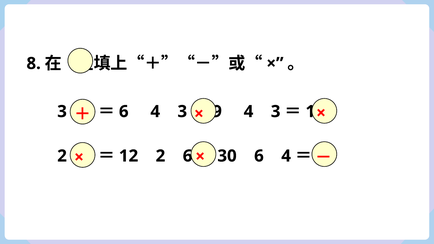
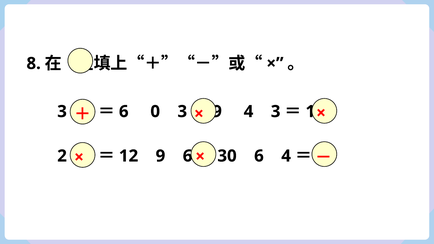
4: 4 -> 0 (155, 112)
2: 2 -> 9 (160, 156)
